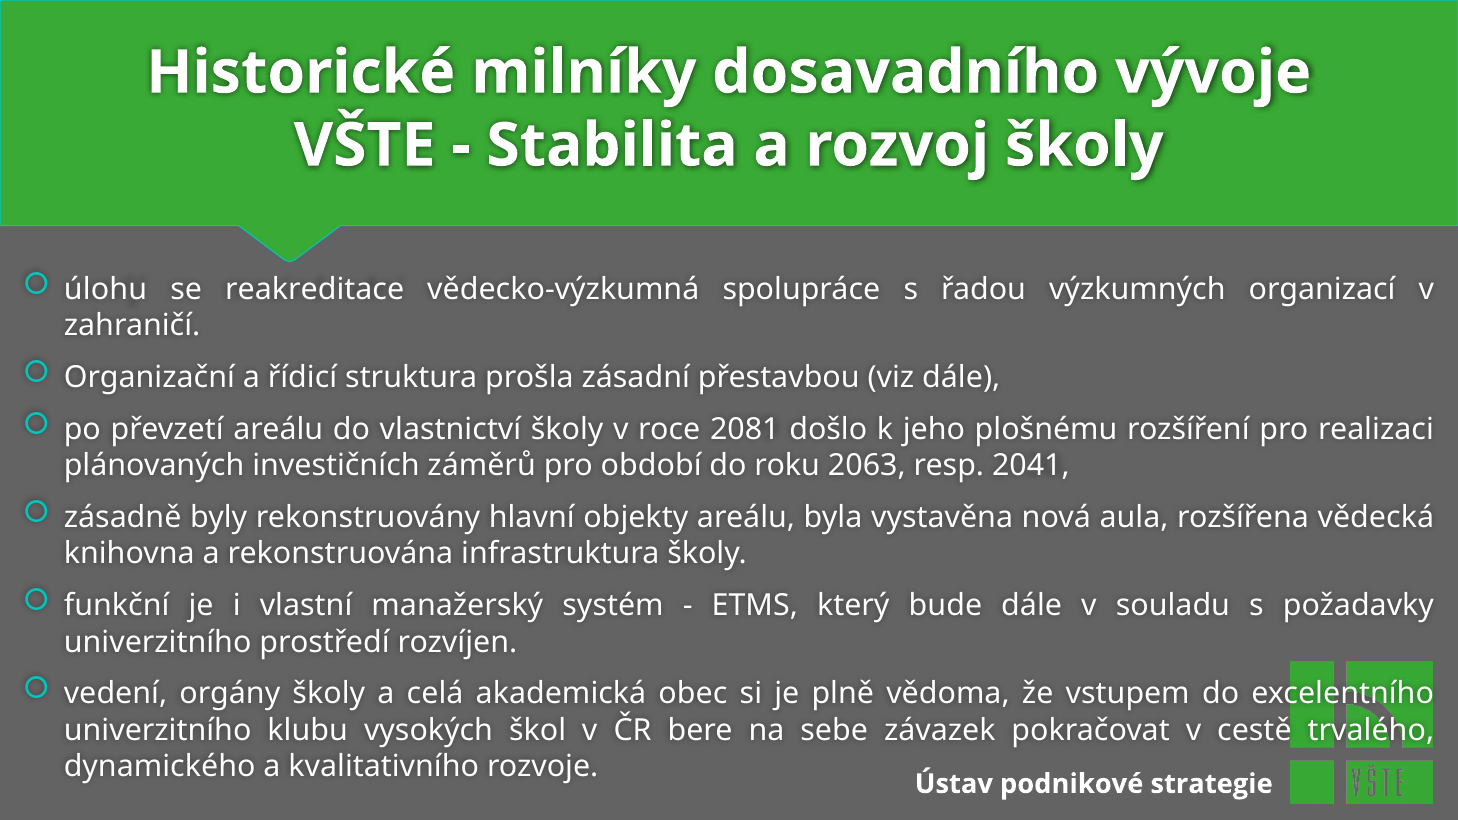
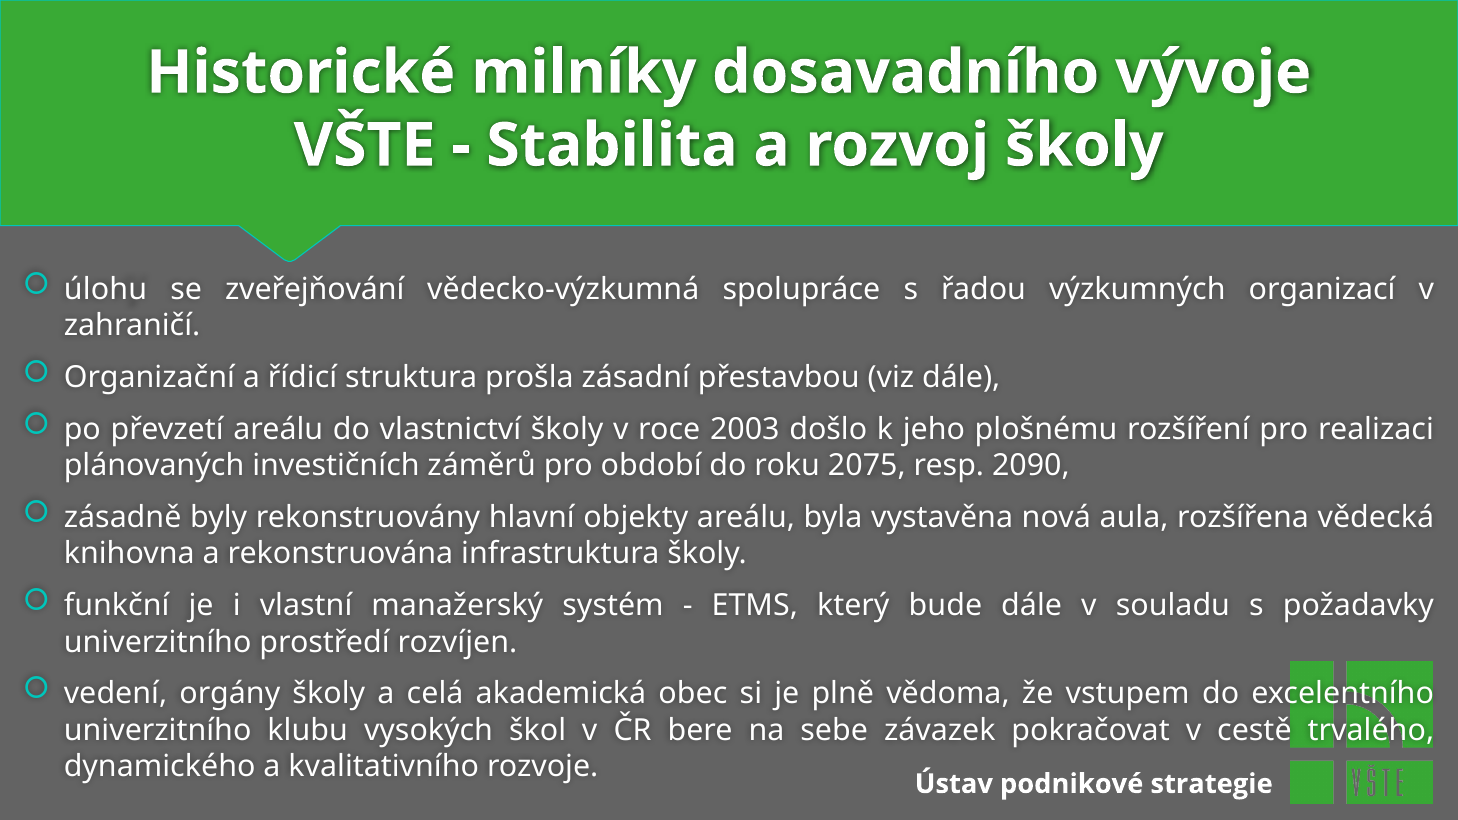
reakreditace: reakreditace -> zveřejňování (315, 289)
2081: 2081 -> 2003 (745, 429)
2063: 2063 -> 2075 (867, 466)
2041: 2041 -> 2090 (1031, 466)
